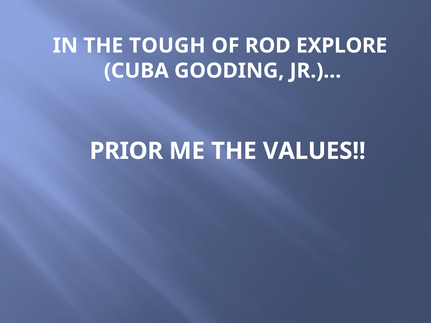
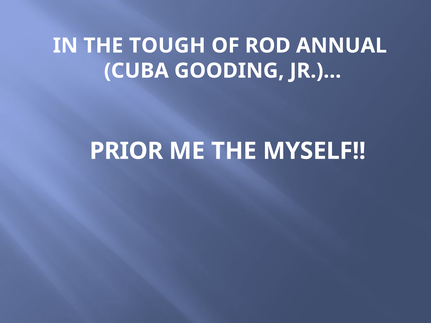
EXPLORE: EXPLORE -> ANNUAL (341, 46)
VALUES: VALUES -> MYSELF (314, 151)
